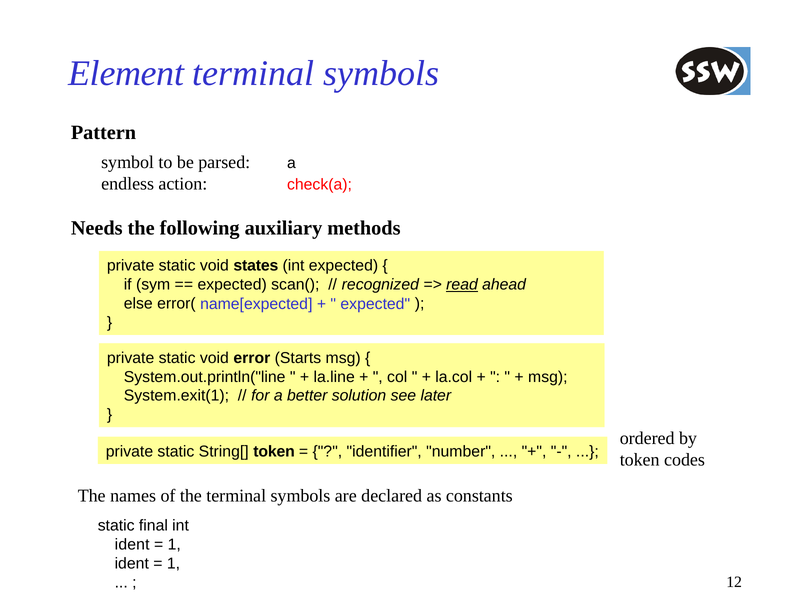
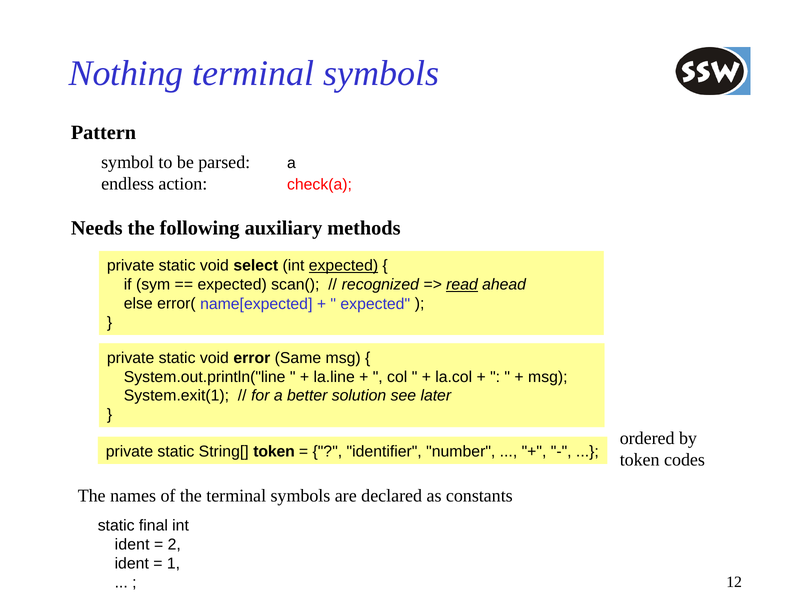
Element: Element -> Nothing (126, 73)
states: states -> select (256, 266)
expected underline: none -> present (343, 266)
Starts: Starts -> Same (298, 358)
1: 1 -> 2 (174, 545)
